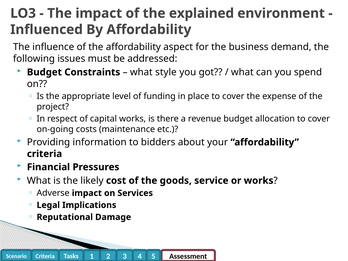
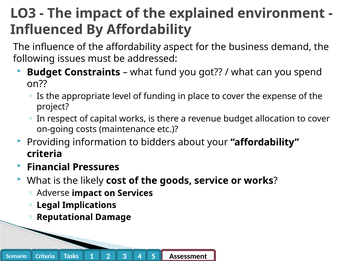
style: style -> fund (166, 72)
